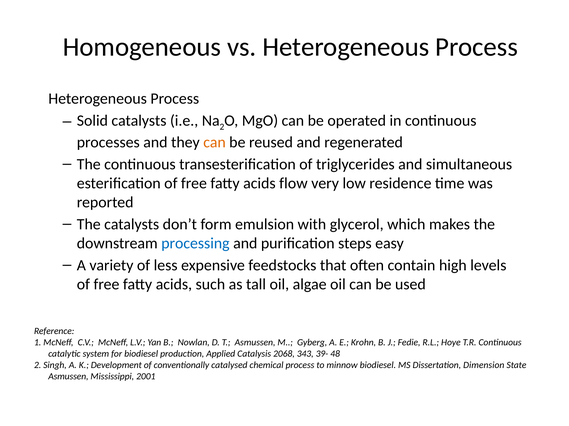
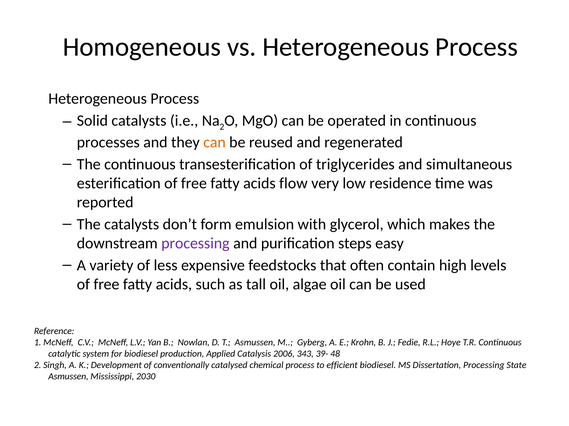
processing colour: blue -> purple (195, 244)
2068: 2068 -> 2006 (284, 354)
minnow: minnow -> efficient (342, 366)
Dissertation Dimension: Dimension -> Processing (484, 366)
2001: 2001 -> 2030 (146, 377)
